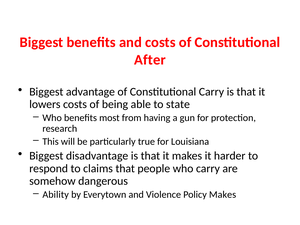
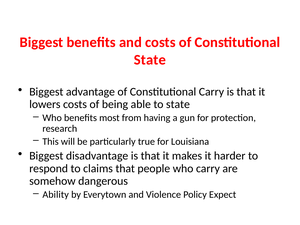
After: After -> State (150, 60)
Policy Makes: Makes -> Expect (223, 195)
